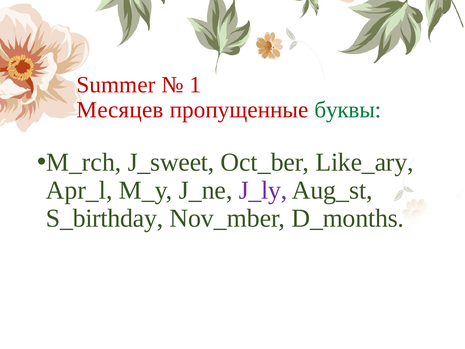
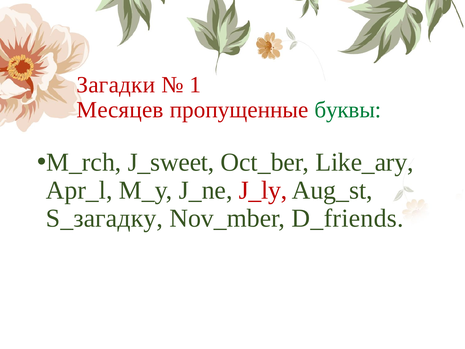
Summer: Summer -> Загадки (116, 85)
J_ly colour: purple -> red (263, 190)
S_birthday: S_birthday -> S_загадкy (104, 218)
D_months: D_months -> D_friends (348, 218)
